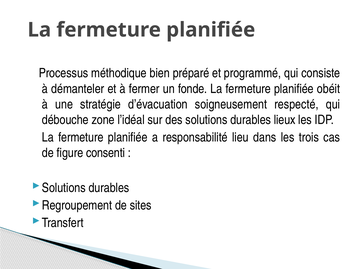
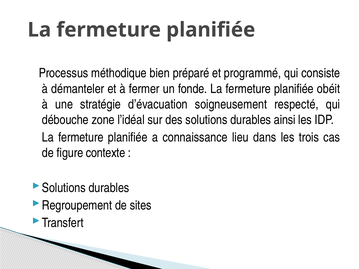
lieux: lieux -> ainsi (285, 120)
responsabilité: responsabilité -> connaissance (195, 137)
consenti: consenti -> contexte (106, 153)
